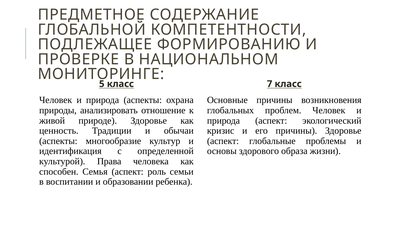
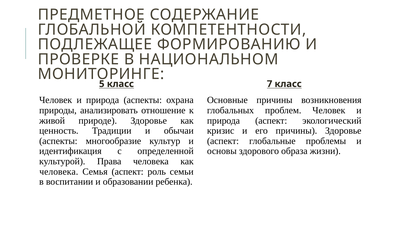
способен: способен -> человека (59, 171)
